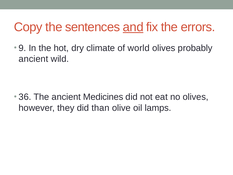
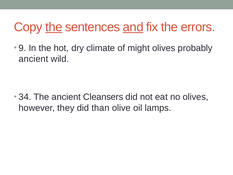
the underline: none -> present (54, 27)
world: world -> might (139, 48)
36: 36 -> 34 (25, 97)
Medicines: Medicines -> Cleansers (103, 97)
